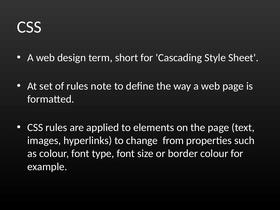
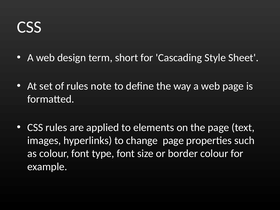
change from: from -> page (173, 141)
